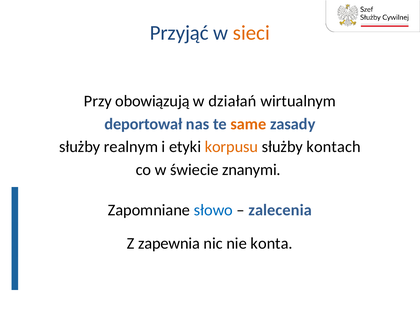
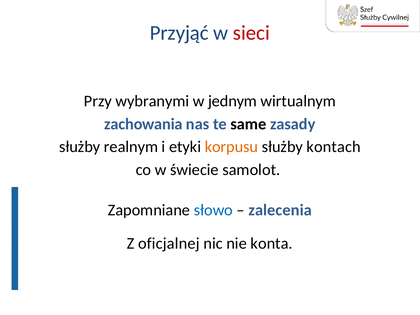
sieci colour: orange -> red (251, 33)
obowiązują: obowiązują -> wybranymi (152, 101)
działań: działań -> jednym (233, 101)
deportował: deportował -> zachowania (143, 124)
same colour: orange -> black (248, 124)
znanymi: znanymi -> samolot (251, 170)
zapewnia: zapewnia -> oficjalnej (169, 243)
